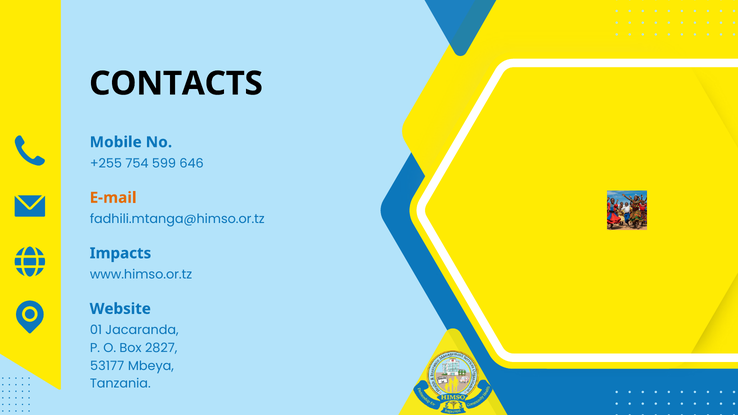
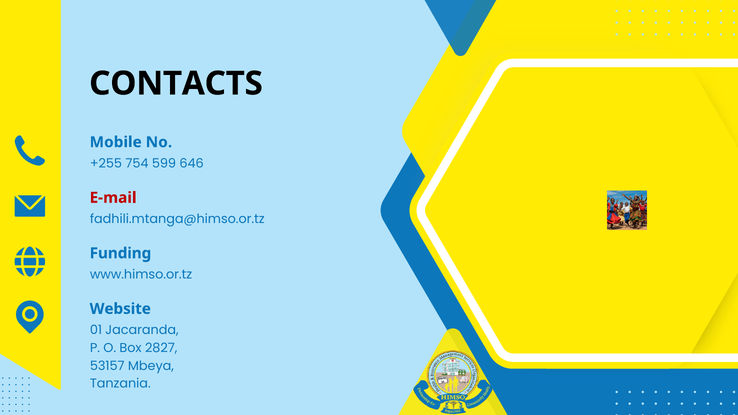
E-mail colour: orange -> red (113, 198)
Impacts: Impacts -> Funding (120, 253)
53177: 53177 -> 53157 (107, 366)
